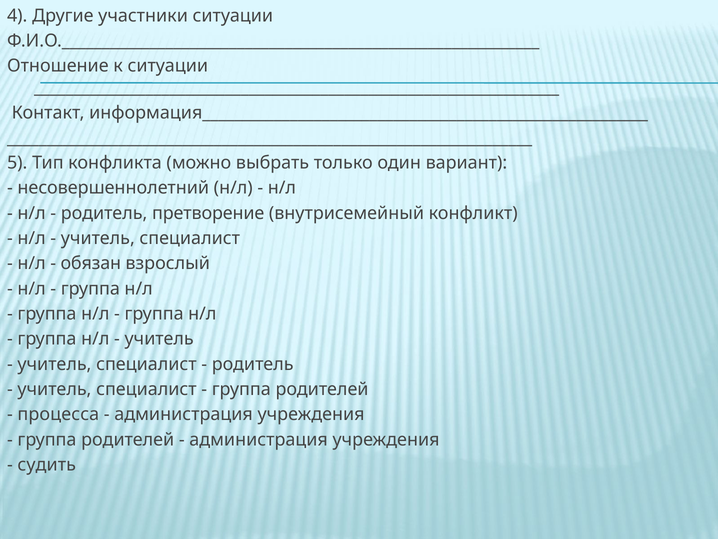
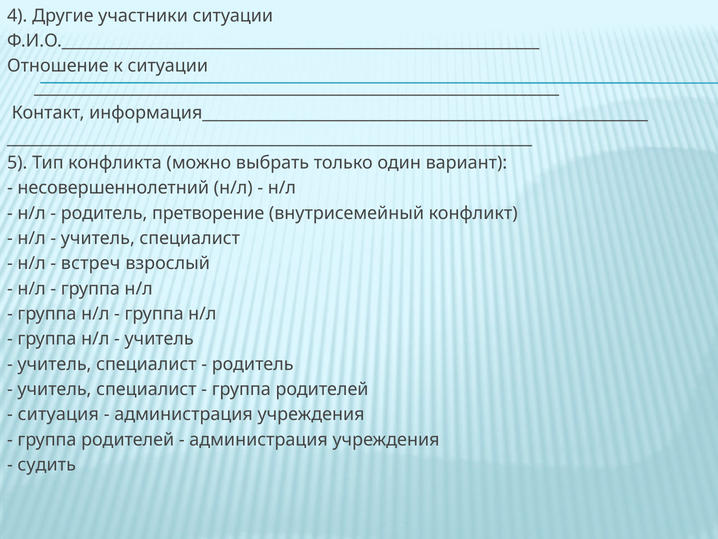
обязан: обязан -> встреч (91, 263)
процесса: процесса -> ситуация (58, 414)
